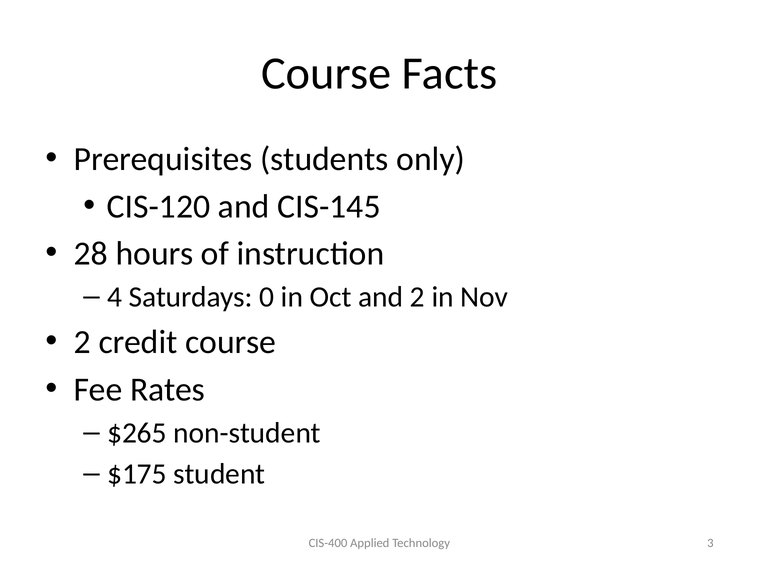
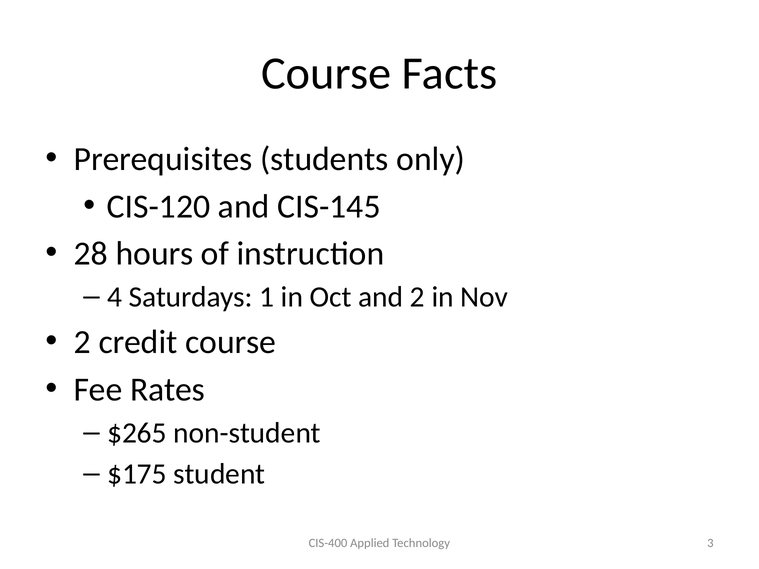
0: 0 -> 1 (267, 297)
